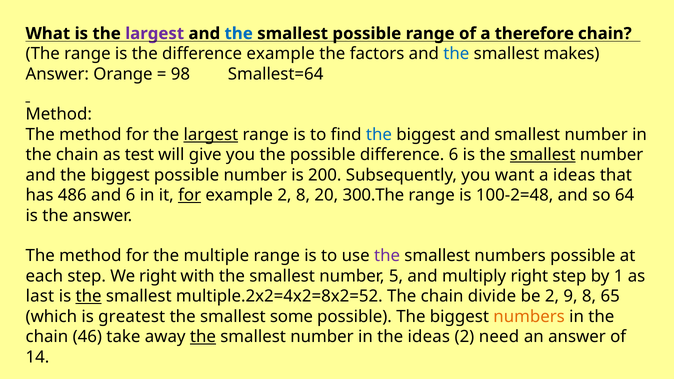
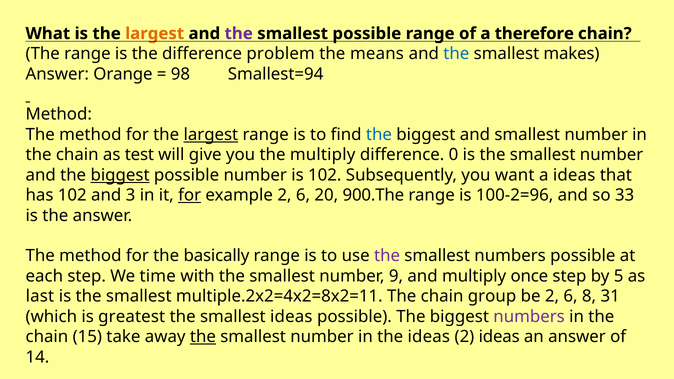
largest colour: purple -> orange (155, 34)
the colour: blue -> purple (239, 34)
difference example: example -> problem (281, 54)
factors: factors -> means (377, 54)
Smallest=64: Smallest=64 -> Smallest=94 (276, 74)
the possible: possible -> multiply (323, 155)
difference 6: 6 -> 0 (454, 155)
smallest underline: present -> none (543, 155)
biggest underline: none -> present (120, 175)
is 200: 200 -> 102 (325, 175)
has 486: 486 -> 102 (72, 195)
and 6: 6 -> 3 (131, 195)
example 2 8: 8 -> 6 (303, 195)
300.The: 300.The -> 900.The (373, 195)
100-2=48: 100-2=48 -> 100-2=96 (515, 195)
64: 64 -> 33 (625, 195)
multiple: multiple -> basically (216, 256)
We right: right -> time (158, 276)
5: 5 -> 9 (396, 276)
multiply right: right -> once (529, 276)
1: 1 -> 5 (619, 276)
the underline: present -> none (89, 296)
multiple.2x2=4x2=8x2=52: multiple.2x2=4x2=8x2=52 -> multiple.2x2=4x2=8x2=11 (279, 296)
divide: divide -> group (492, 296)
be 2 9: 9 -> 6 (571, 296)
65: 65 -> 31 (610, 296)
smallest some: some -> ideas (291, 317)
numbers colour: orange -> purple (529, 317)
46: 46 -> 15 (87, 337)
2 need: need -> ideas (499, 337)
